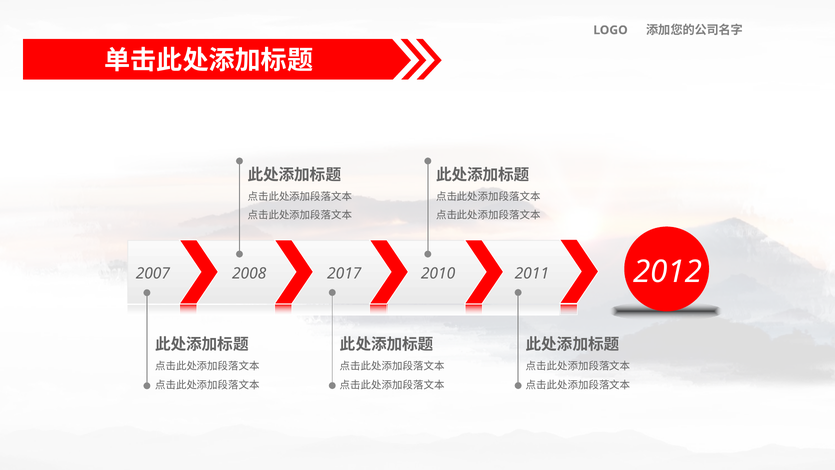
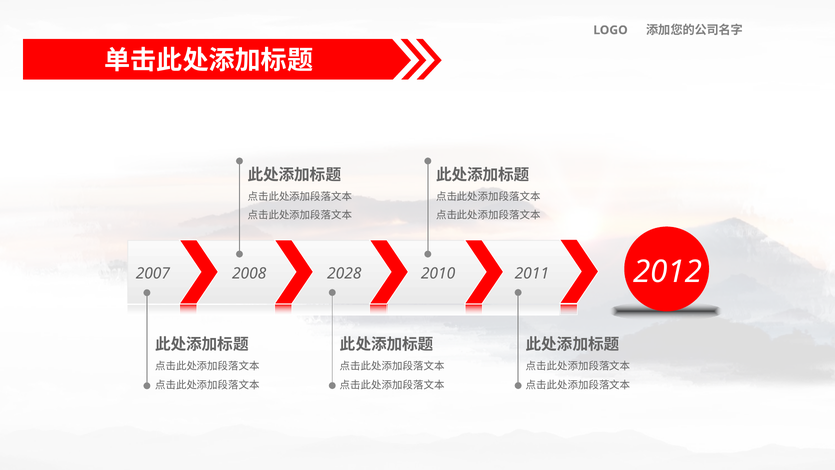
2017: 2017 -> 2028 (344, 274)
